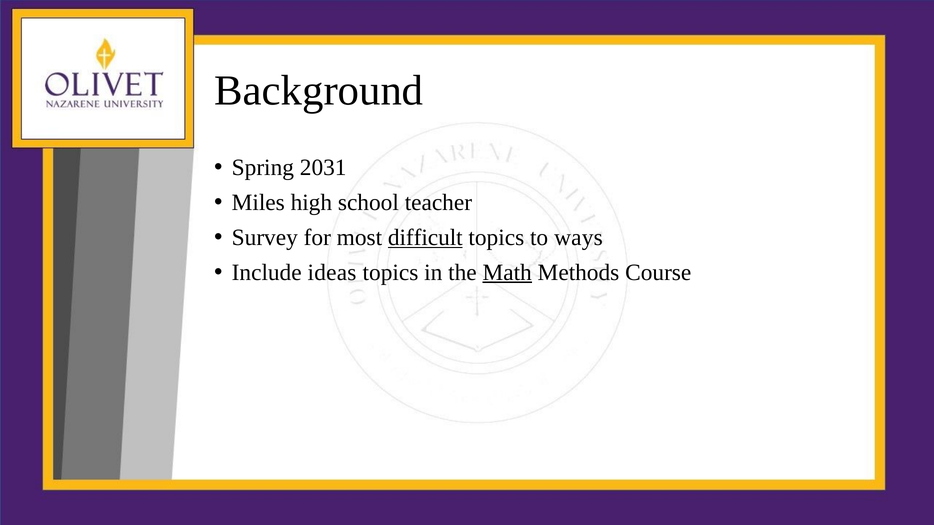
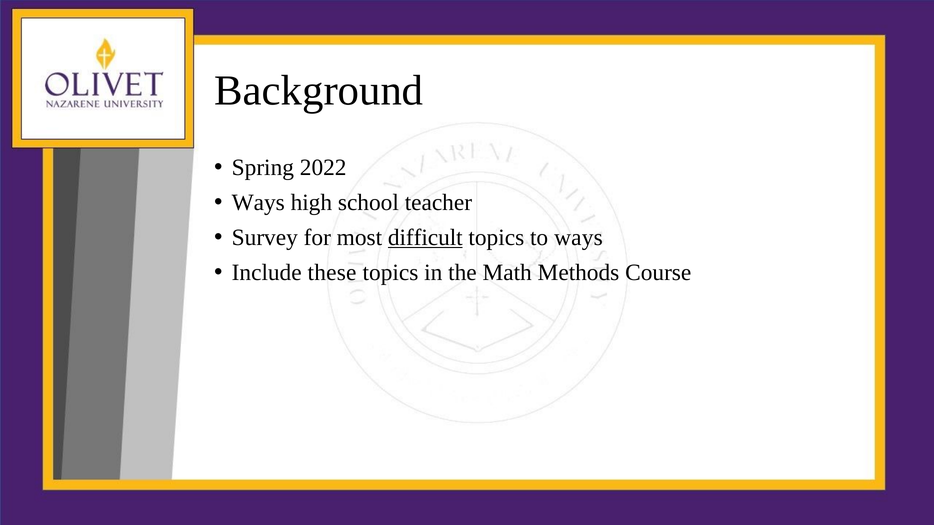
2031: 2031 -> 2022 (323, 168)
Miles: Miles -> Ways (258, 203)
ideas: ideas -> these (332, 273)
Math underline: present -> none (507, 273)
